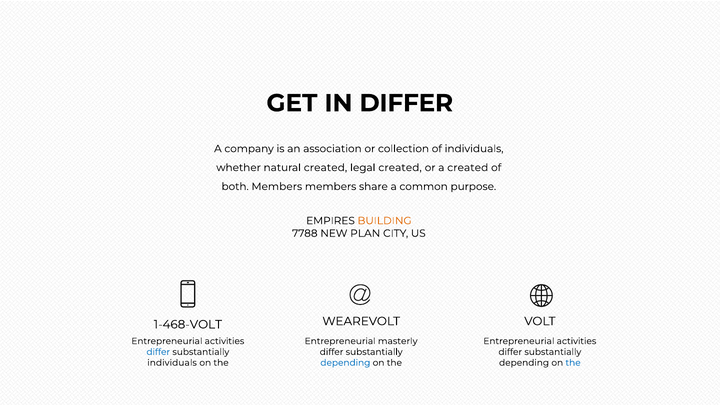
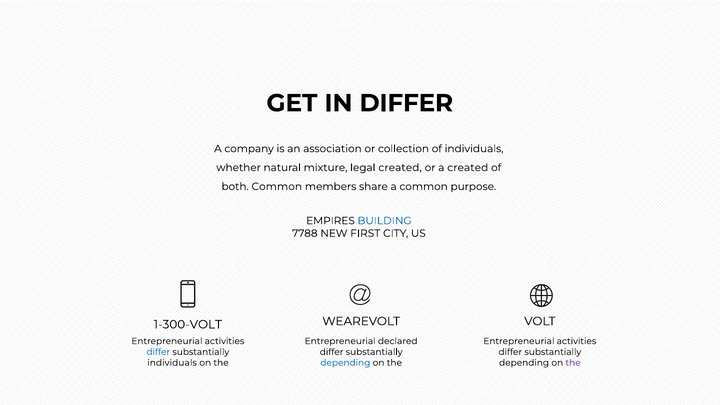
natural created: created -> mixture (326, 168)
both Members: Members -> Common (277, 187)
BUILDING colour: orange -> blue (385, 221)
PLAN: PLAN -> FIRST (365, 233)
1-468-VOLT: 1-468-VOLT -> 1-300-VOLT (188, 325)
masterly: masterly -> declared (398, 341)
the colour: blue -> purple (573, 363)
